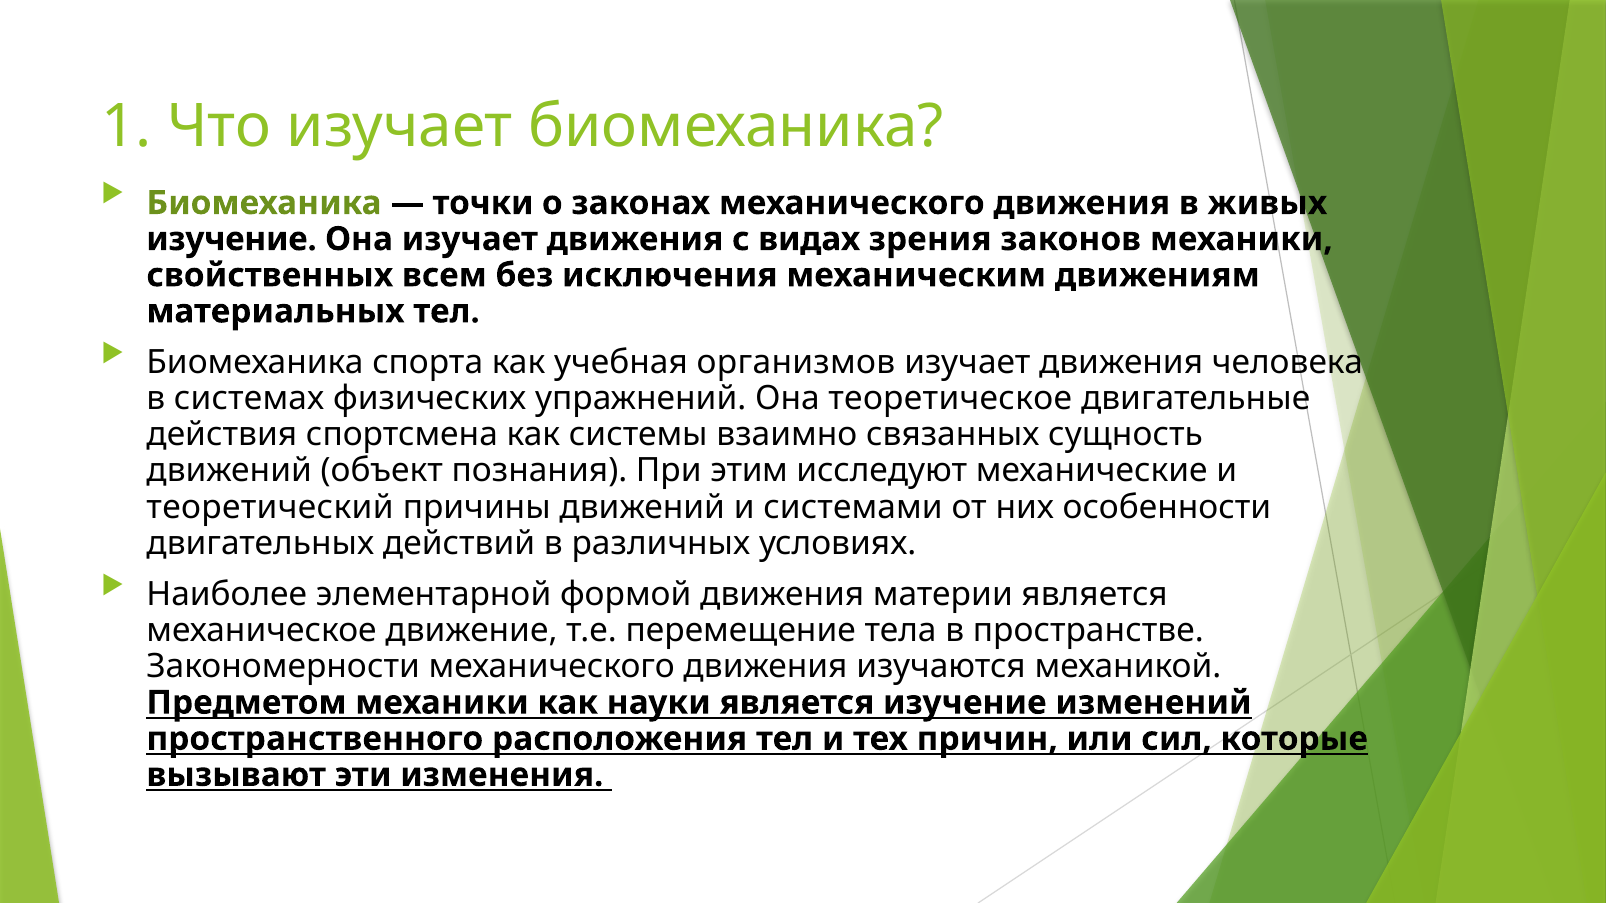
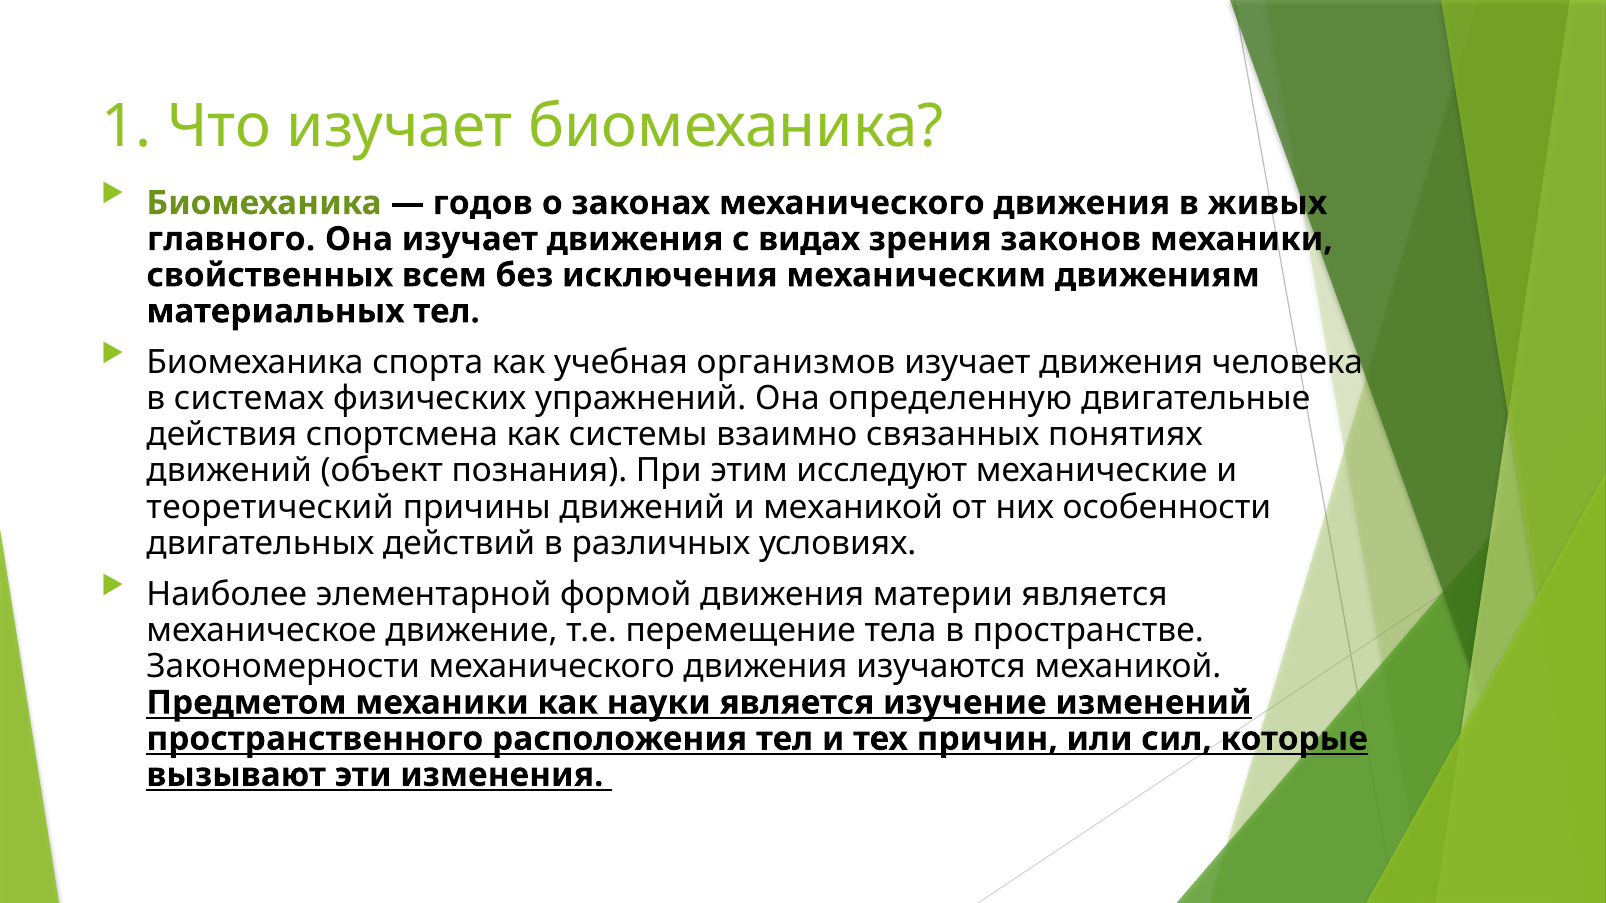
точки: точки -> годов (483, 203)
изучение: изучение -> главного (231, 239)
теоретическое: теоретическое -> определенную (950, 399)
сущность: сущность -> понятиях (1126, 435)
и системами: системами -> механикой (853, 507)
